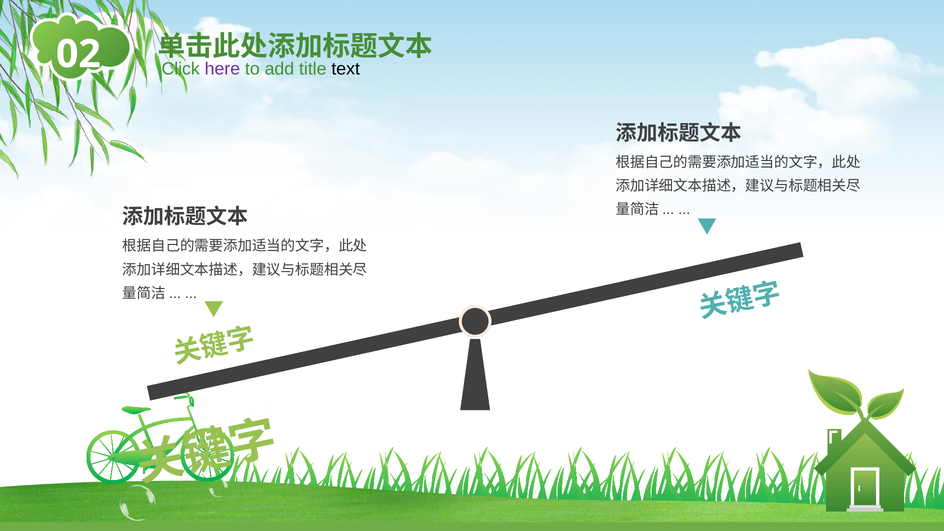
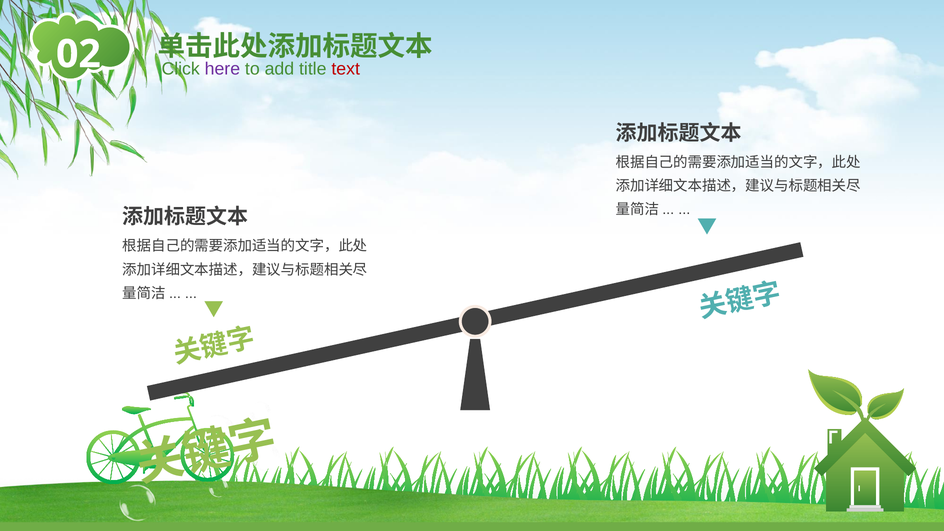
text colour: black -> red (346, 69)
